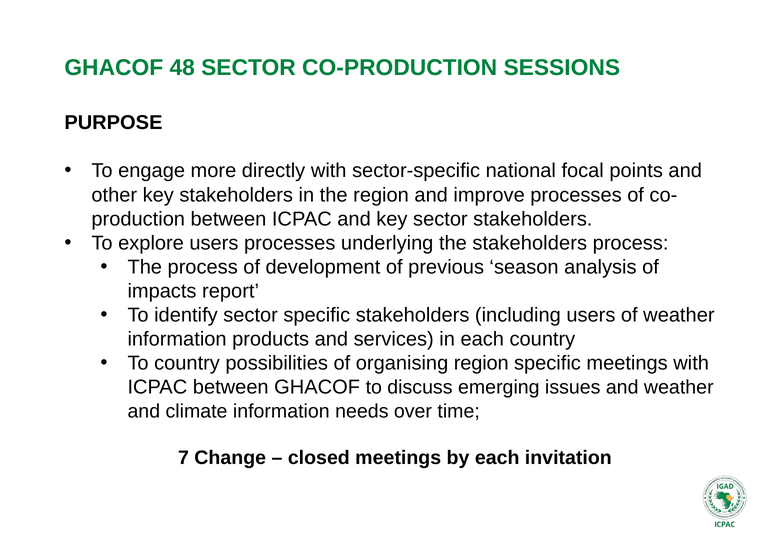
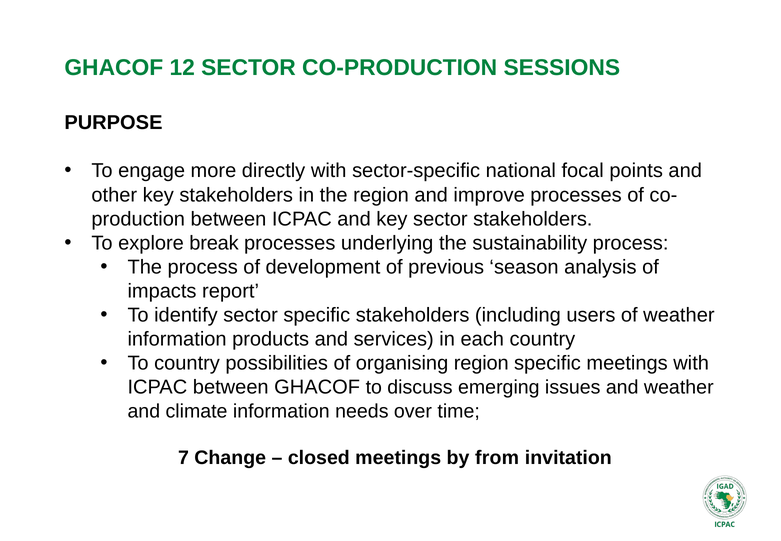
48: 48 -> 12 (182, 67)
explore users: users -> break (214, 243)
the stakeholders: stakeholders -> sustainability (530, 243)
by each: each -> from (497, 458)
